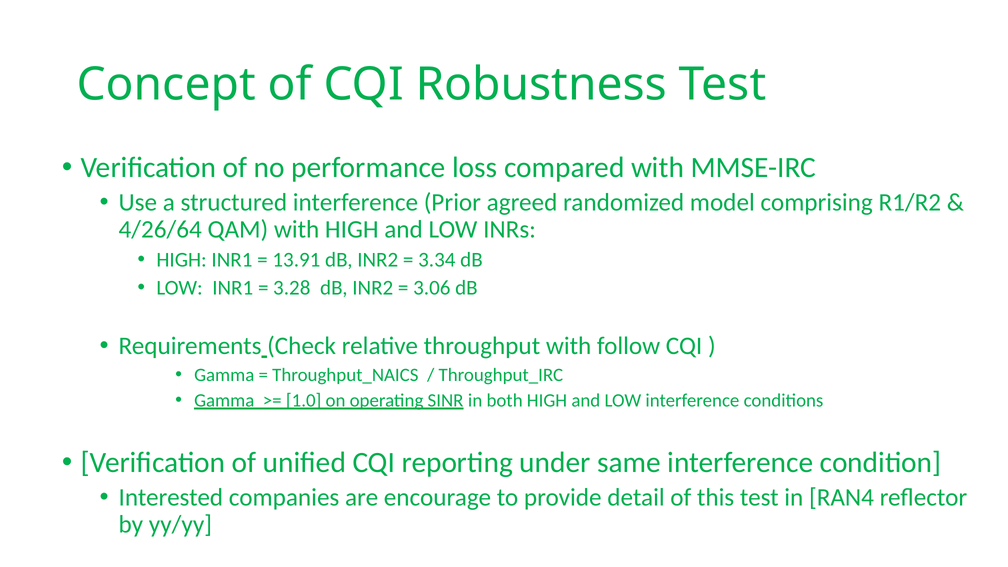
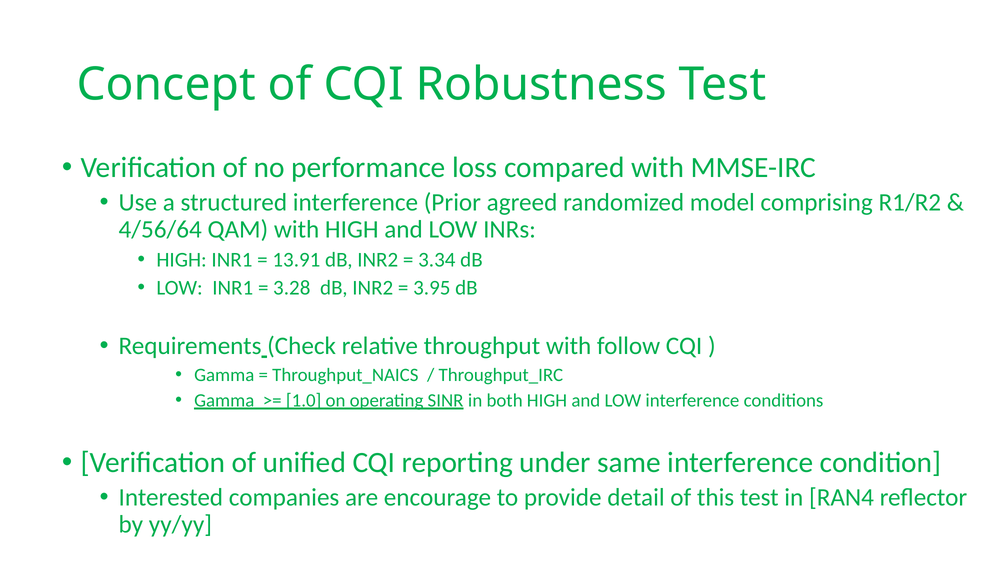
4/26/64: 4/26/64 -> 4/56/64 (160, 229)
3.06: 3.06 -> 3.95 (432, 288)
